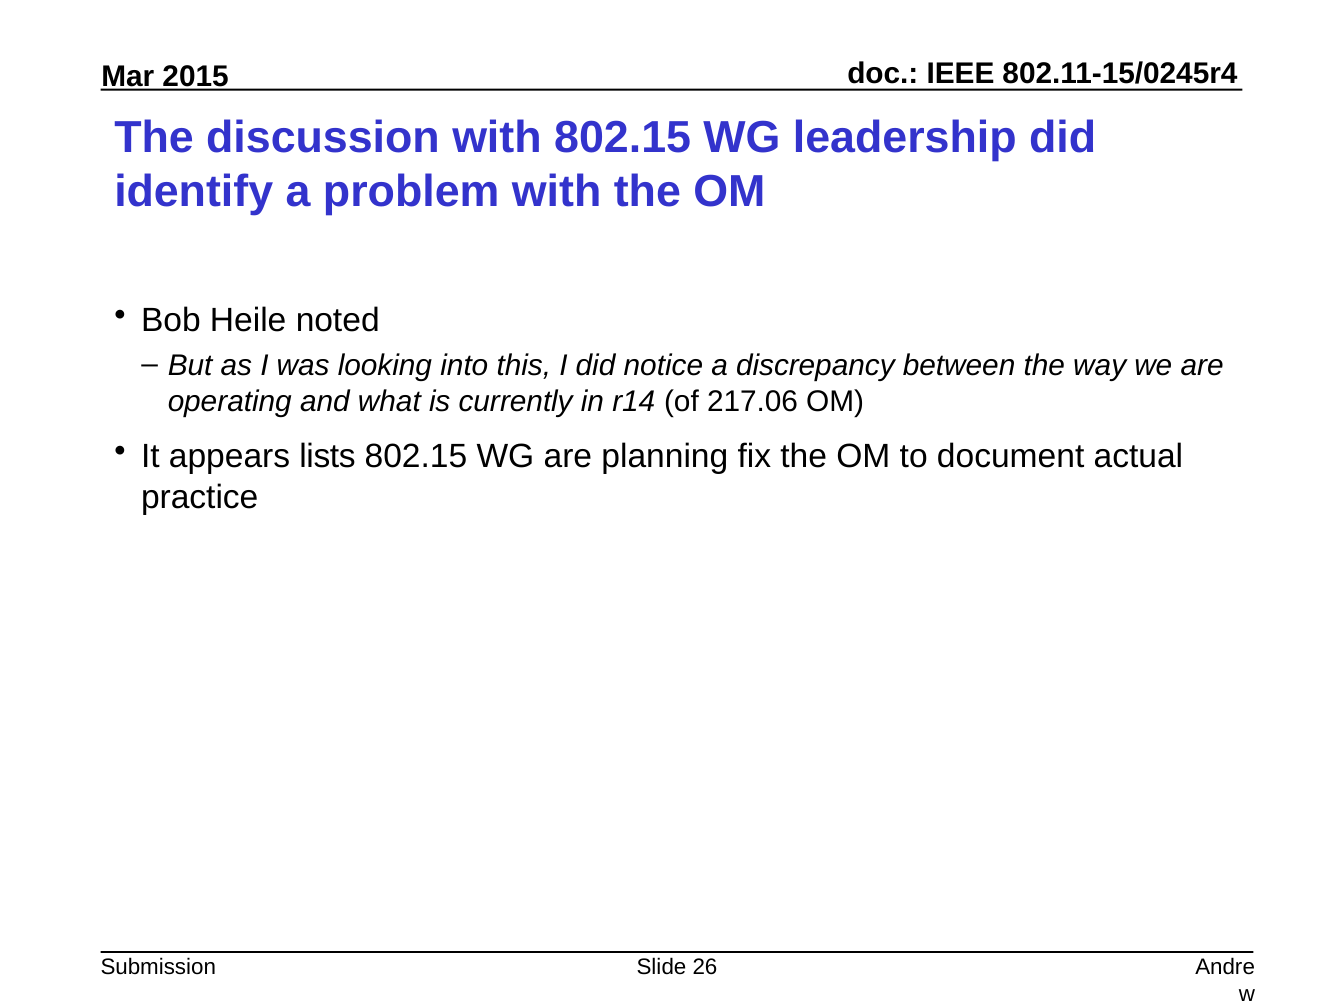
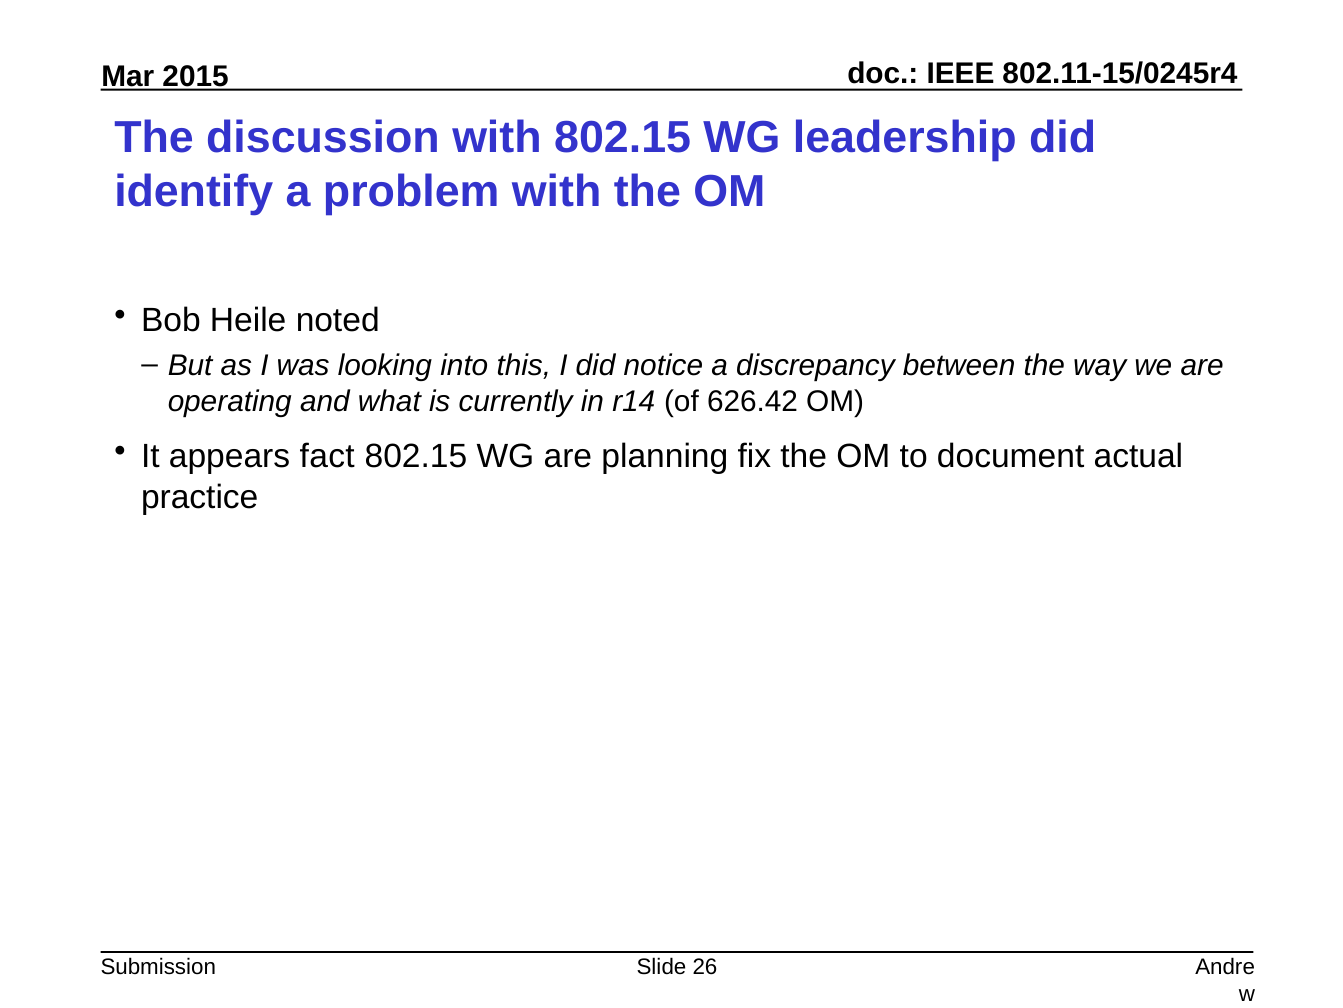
217.06: 217.06 -> 626.42 (752, 401)
lists: lists -> fact (327, 456)
